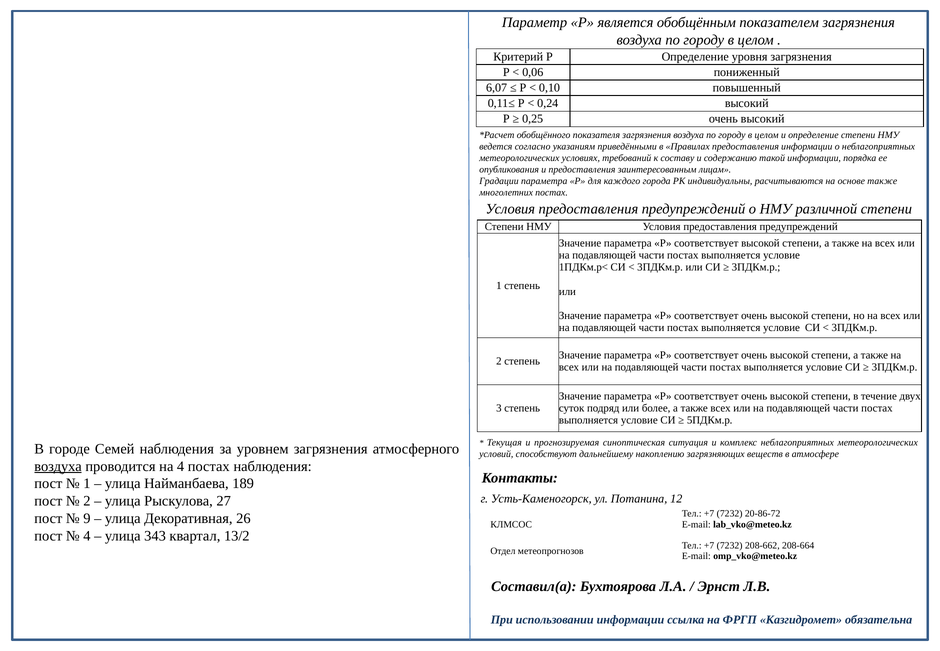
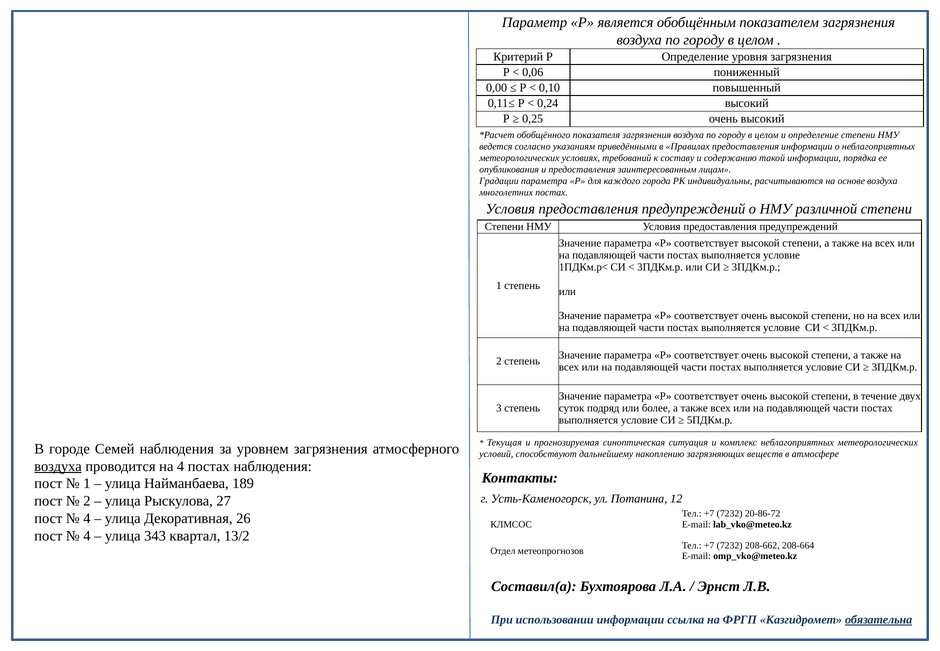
6,07: 6,07 -> 0,00 (497, 88)
основе также: также -> воздуха (882, 181)
9: 9 -> 4 (87, 518)
обязательна underline: none -> present (879, 620)
